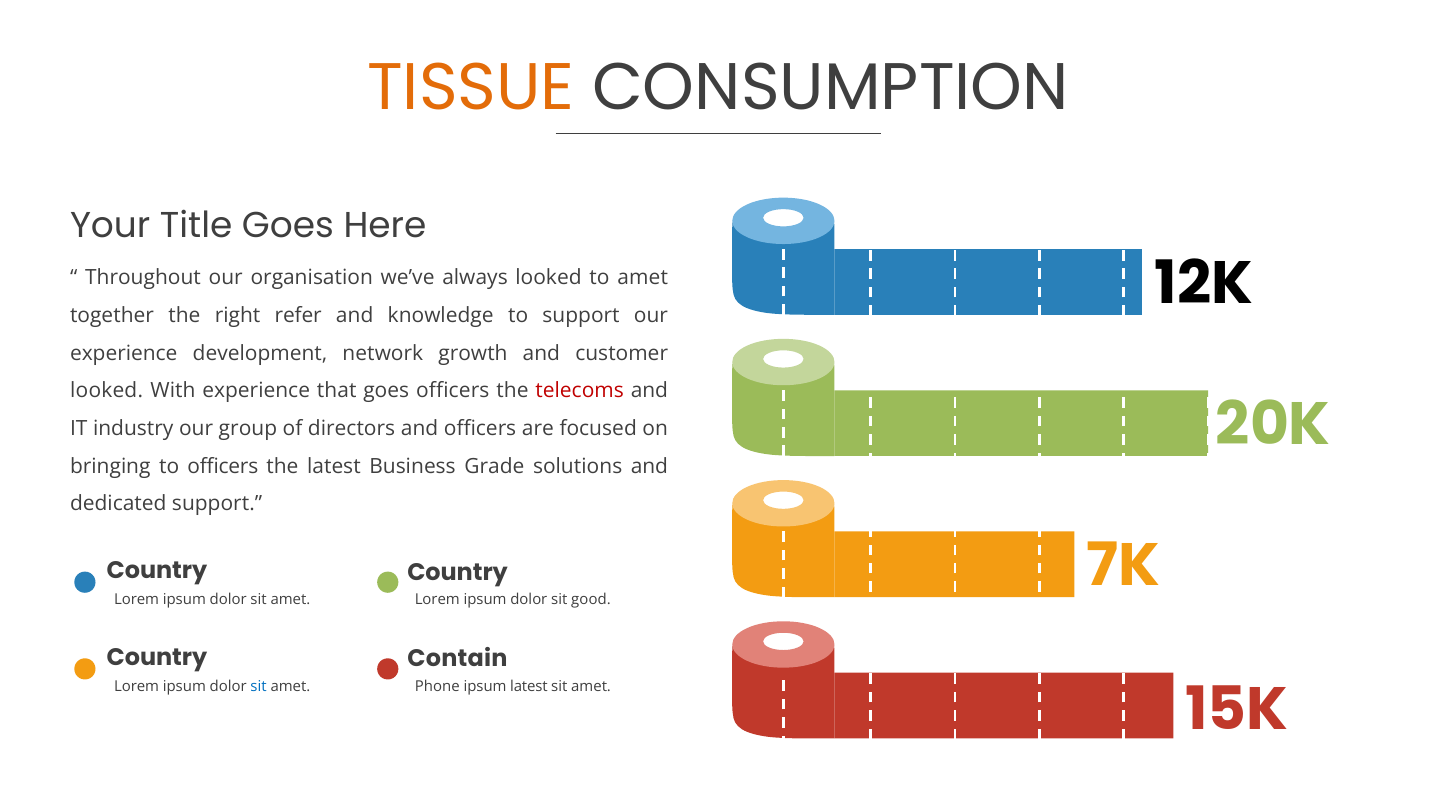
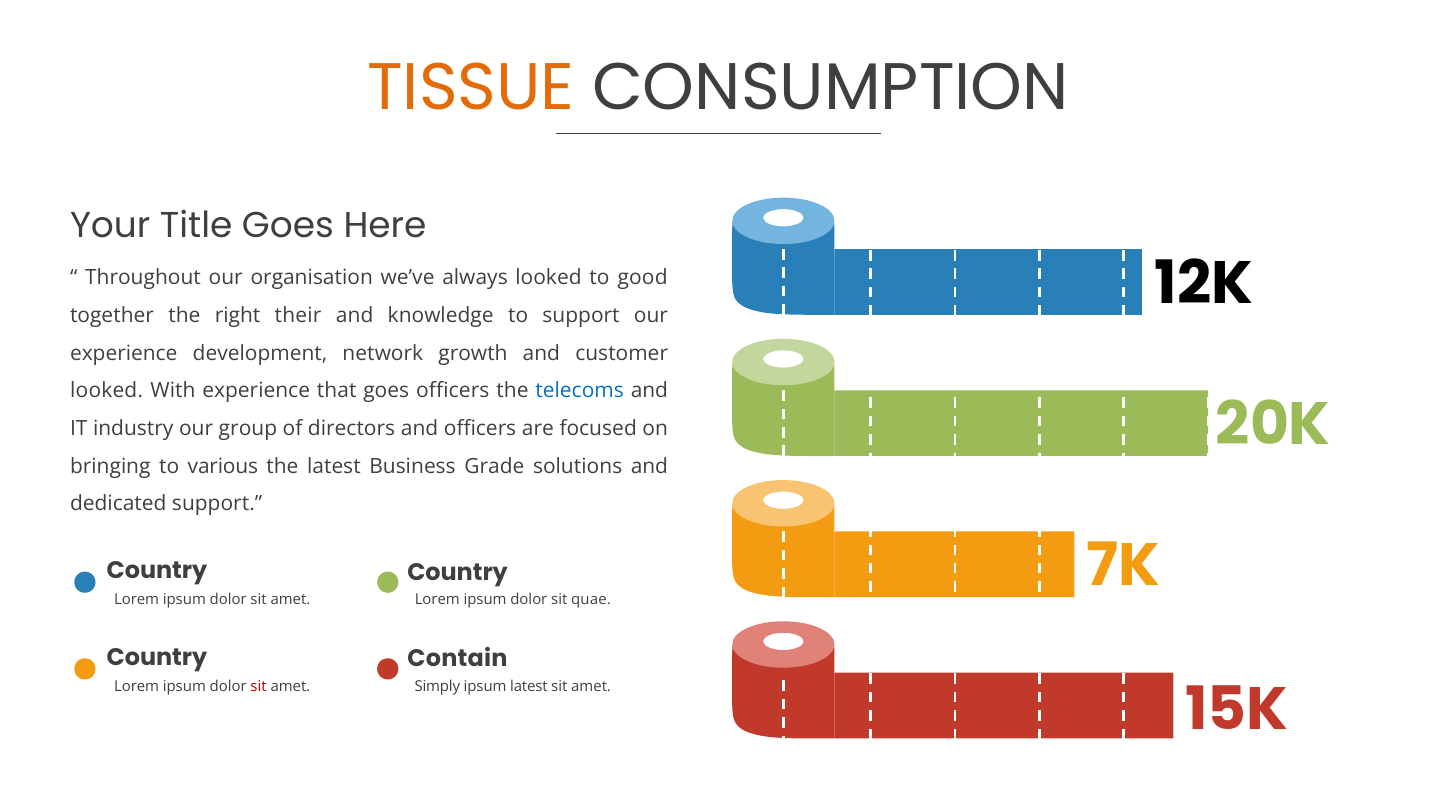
to amet: amet -> good (643, 278)
refer: refer -> their (298, 316)
telecoms colour: red -> blue (580, 391)
to officers: officers -> various (223, 466)
good: good -> quae (591, 600)
sit colour: blue -> red (259, 687)
Phone: Phone -> Simply (437, 687)
